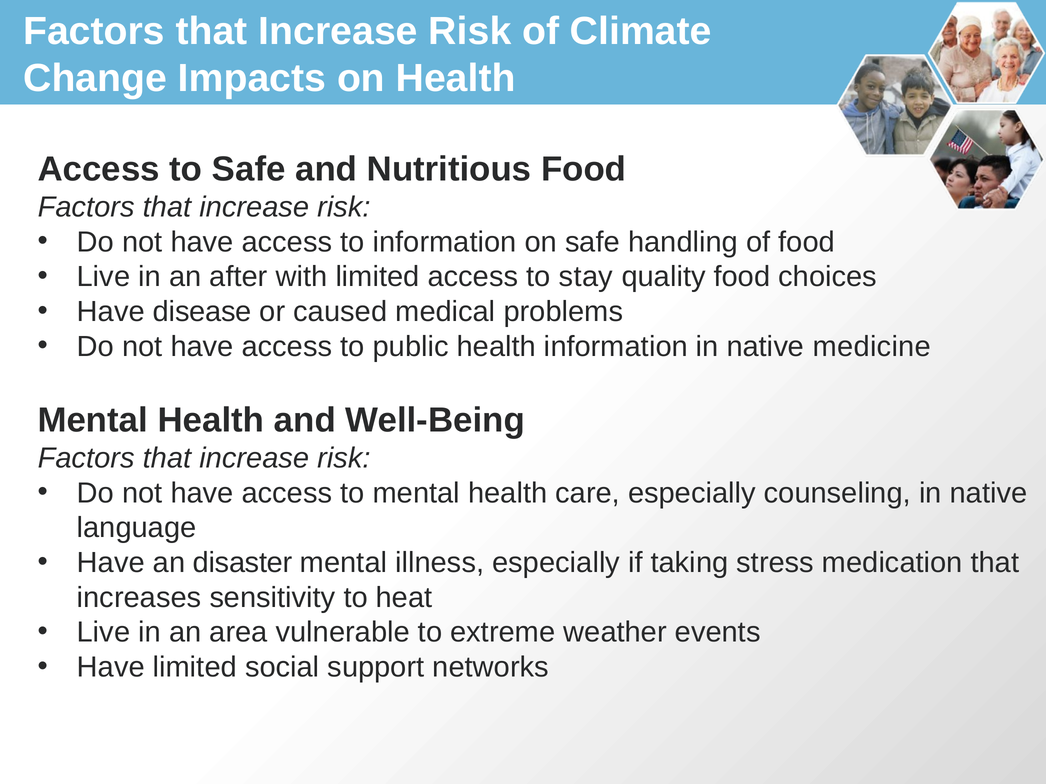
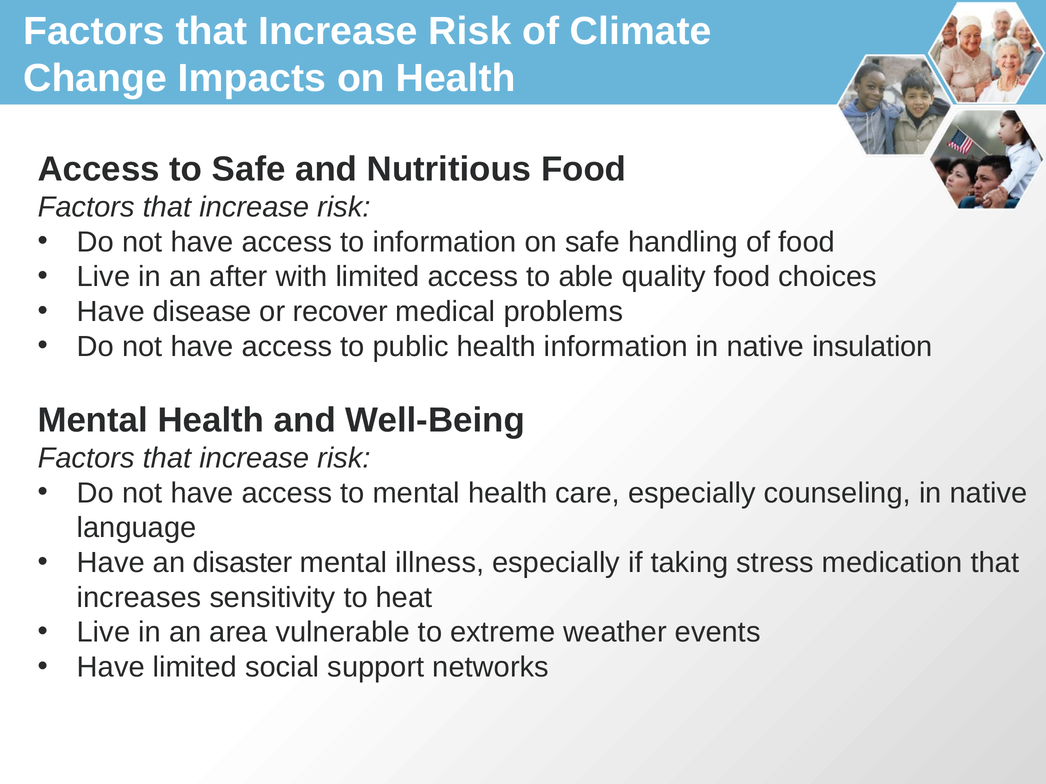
stay: stay -> able (586, 277)
caused: caused -> recover (340, 312)
medicine: medicine -> insulation (872, 347)
